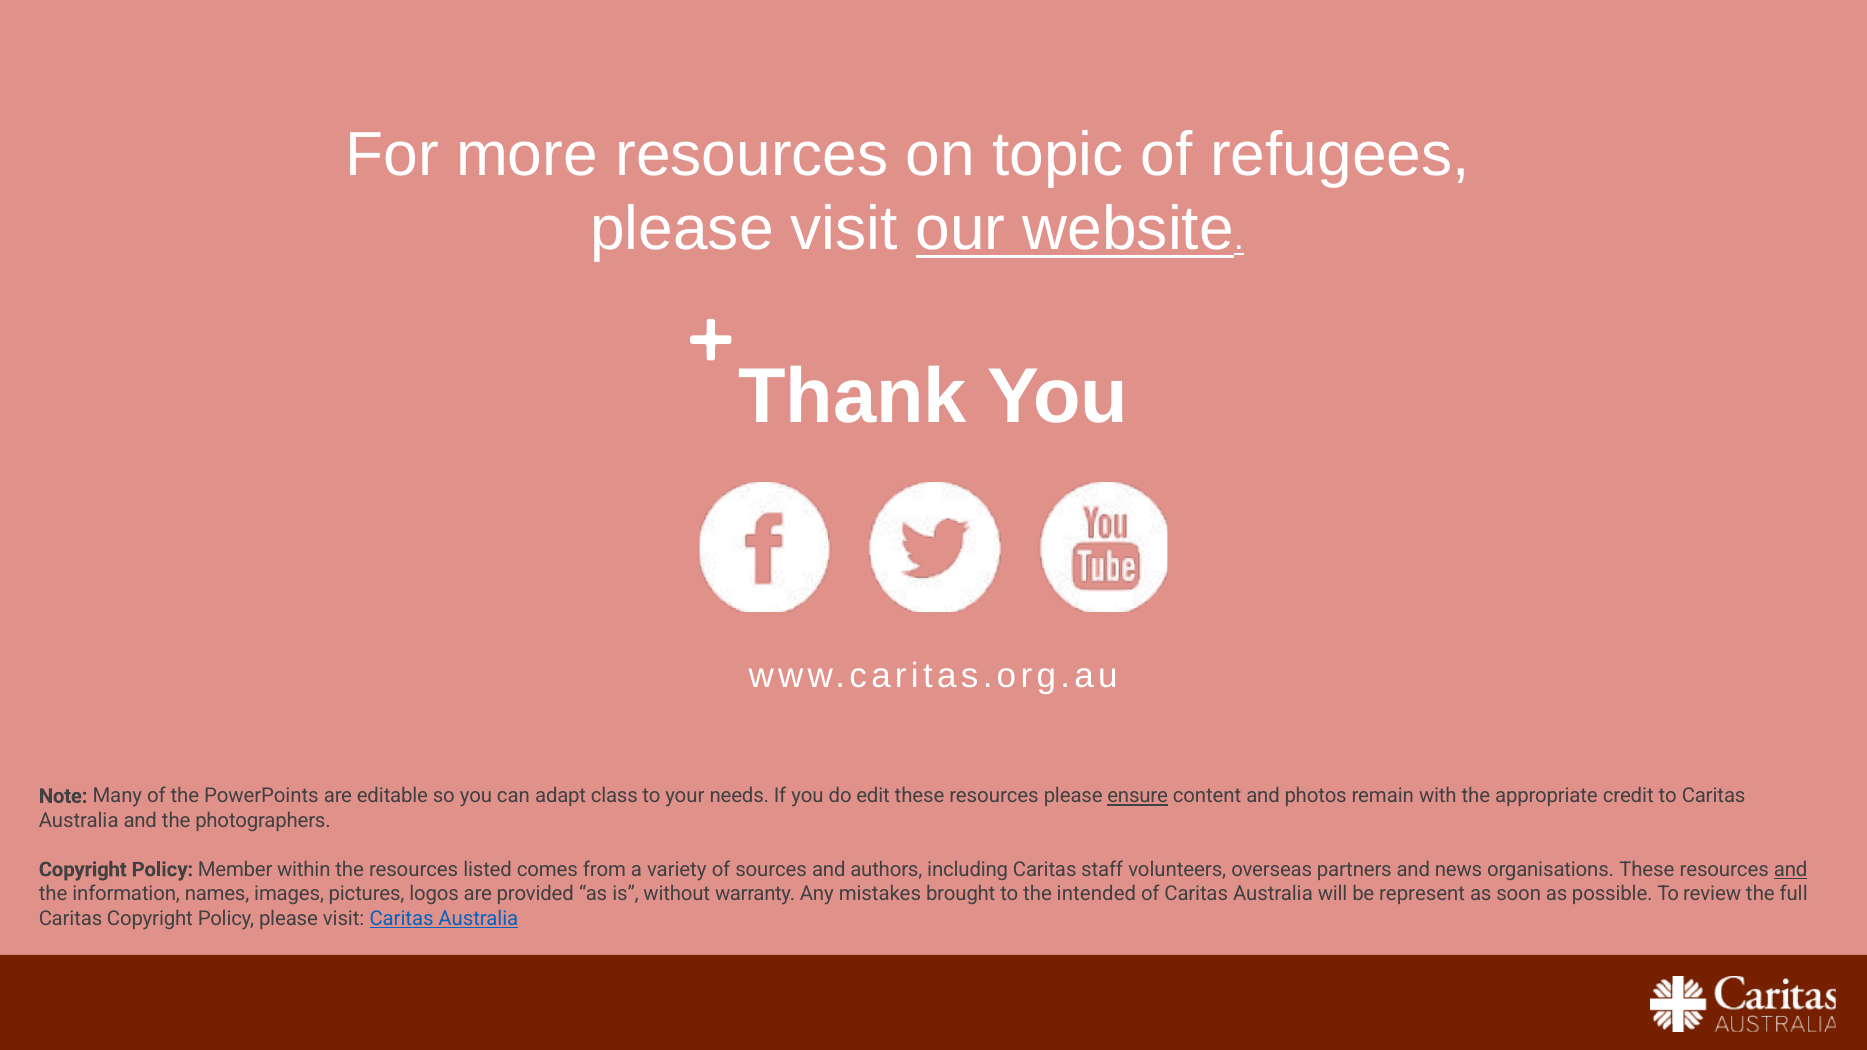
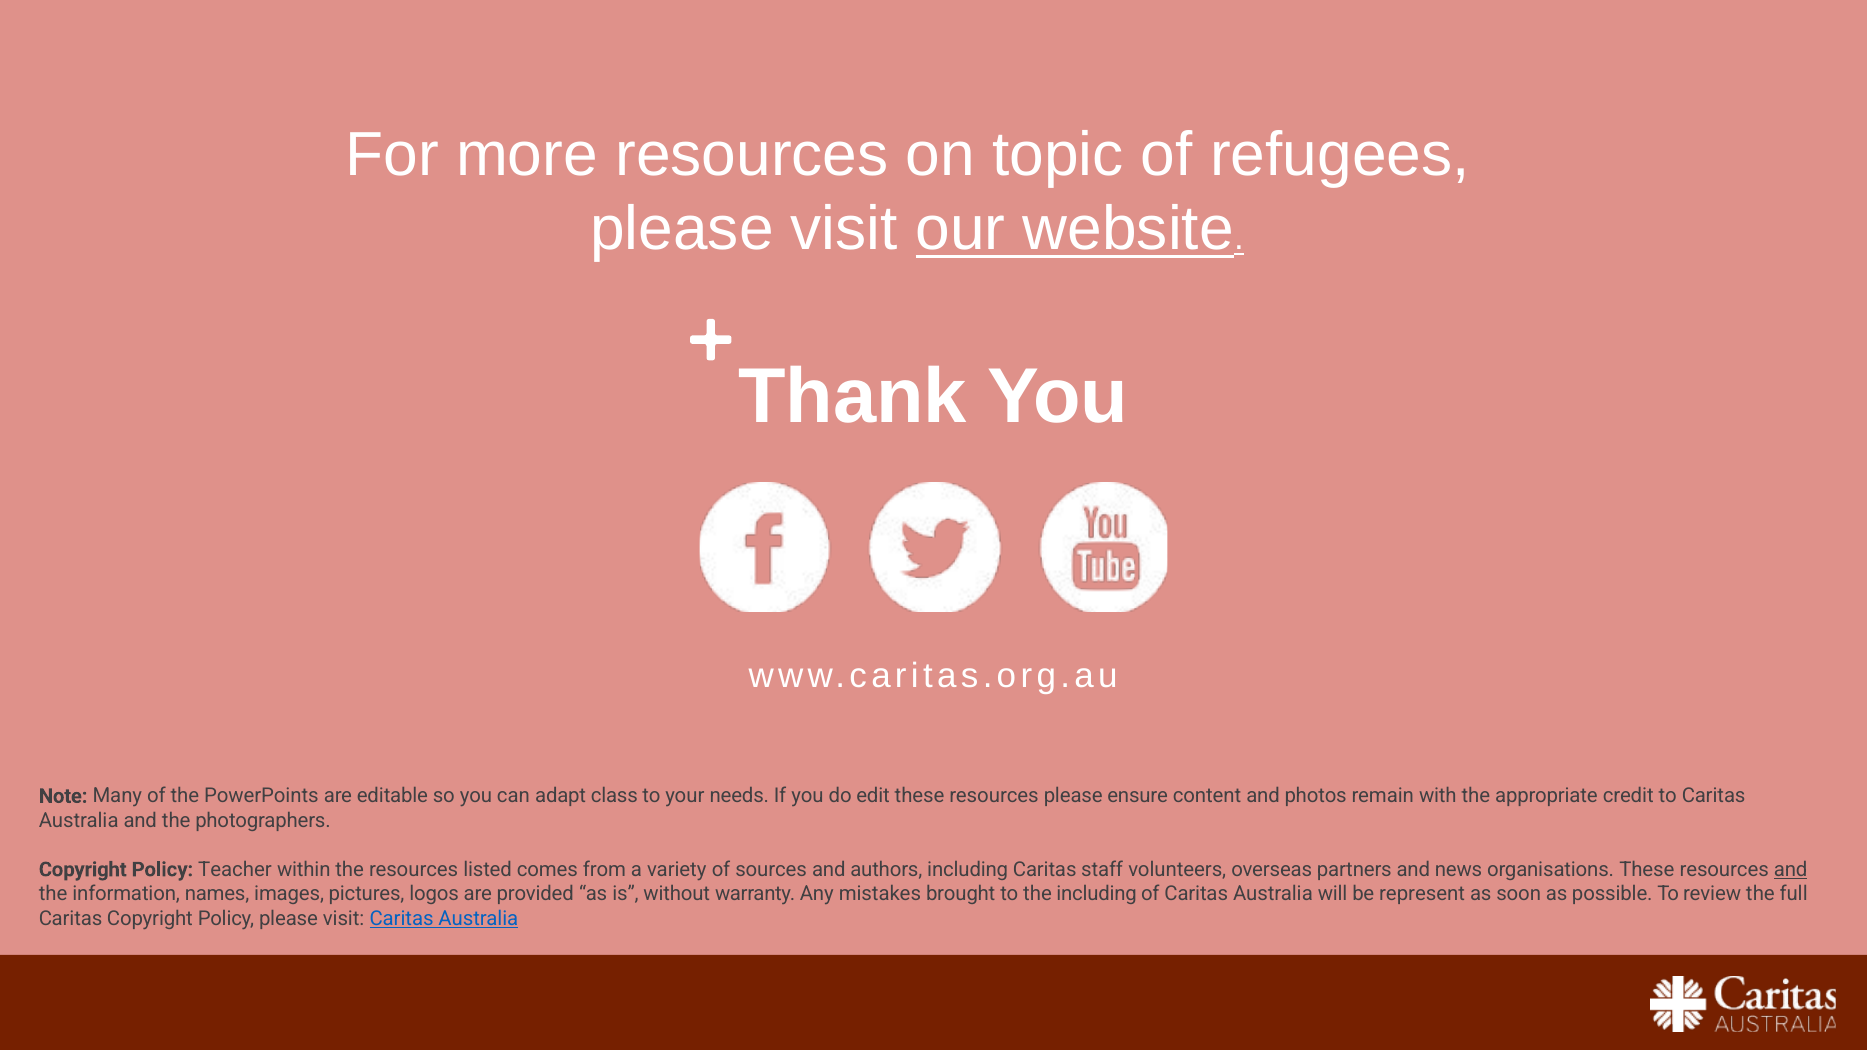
ensure underline: present -> none (1138, 796)
Member: Member -> Teacher (235, 870)
the intended: intended -> including (1097, 894)
